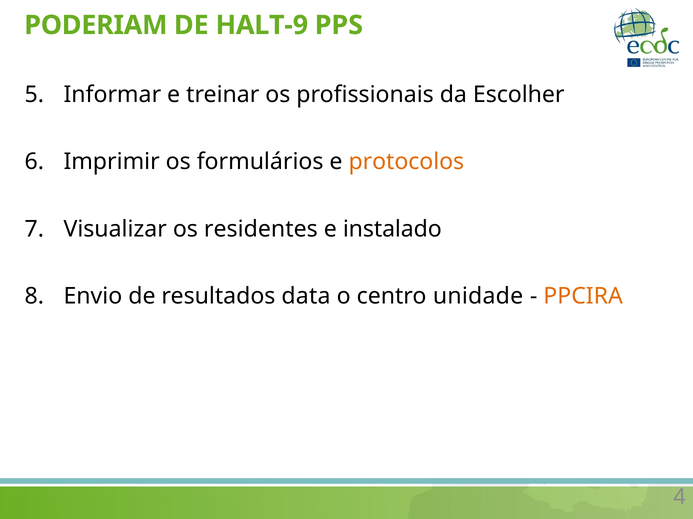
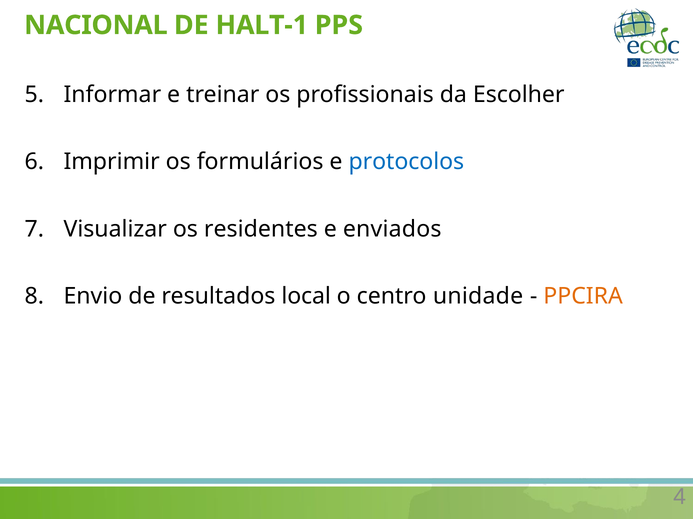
PODERIAM: PODERIAM -> NACIONAL (96, 25)
HALT-9: HALT-9 -> HALT-1 (262, 25)
protocolos colour: orange -> blue (406, 162)
instalado: instalado -> enviados (392, 229)
data: data -> local (306, 297)
